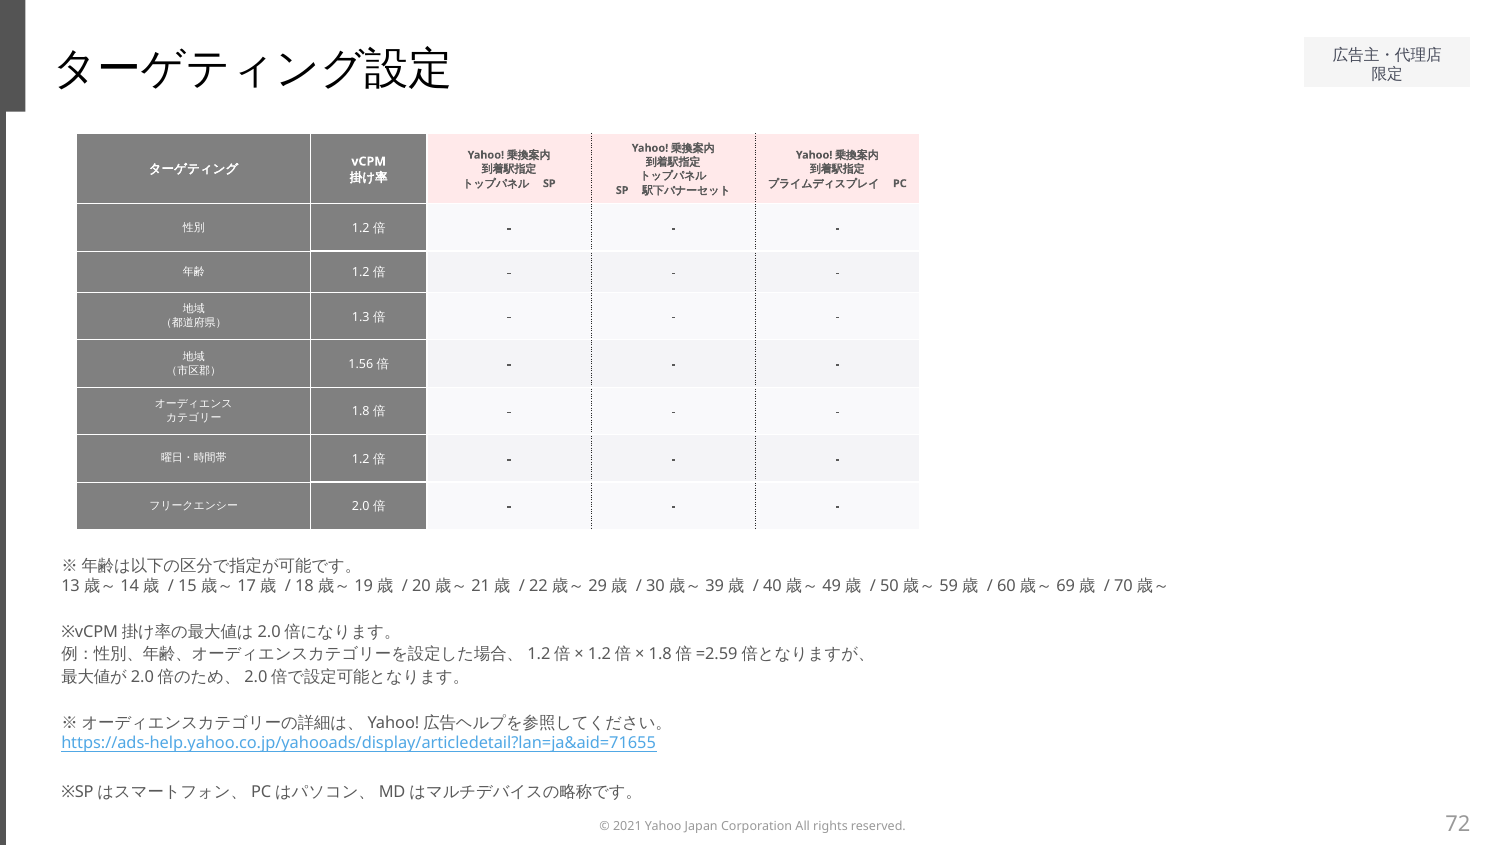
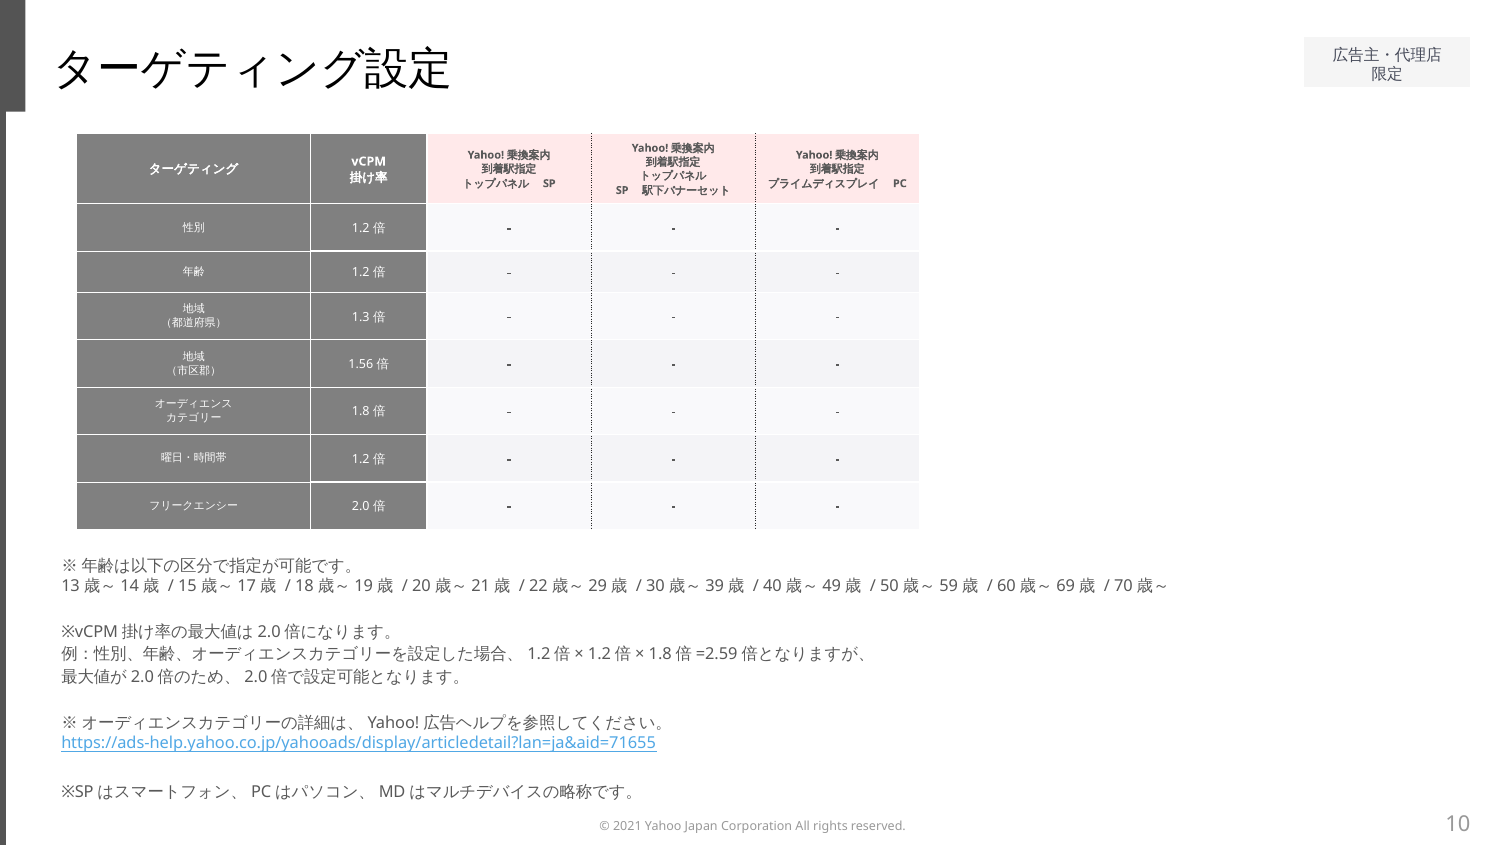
72: 72 -> 10 (1458, 824)
